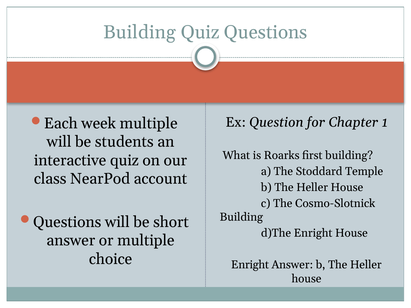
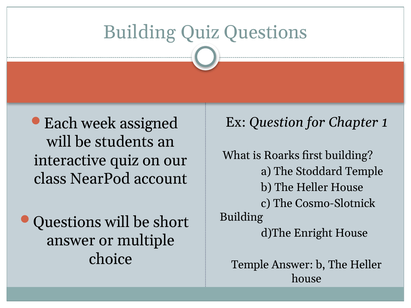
week multiple: multiple -> assigned (149, 123)
Enright: Enright -> Temple (250, 265)
